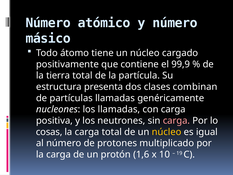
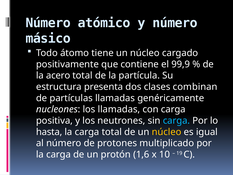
tierra: tierra -> acero (58, 75)
carga colour: pink -> light blue (176, 120)
cosas: cosas -> hasta (49, 132)
